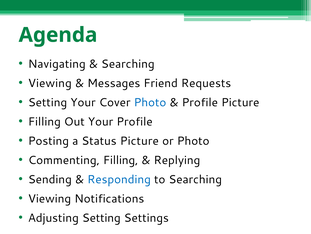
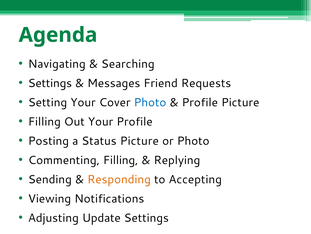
Viewing: Viewing -> Settings (50, 83)
Responding colour: blue -> orange (119, 179)
to Searching: Searching -> Accepting (195, 179)
Adjusting Setting: Setting -> Update (101, 217)
